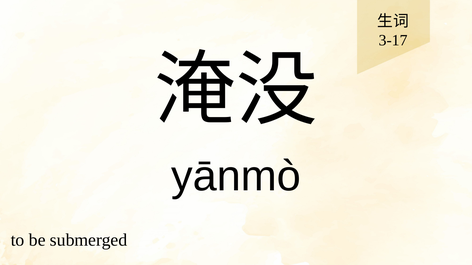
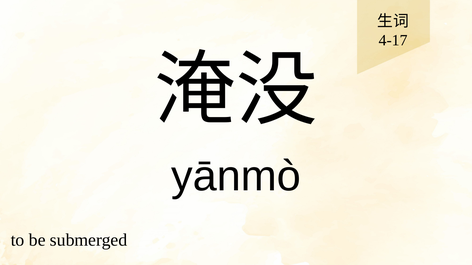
3-17: 3-17 -> 4-17 (393, 40)
